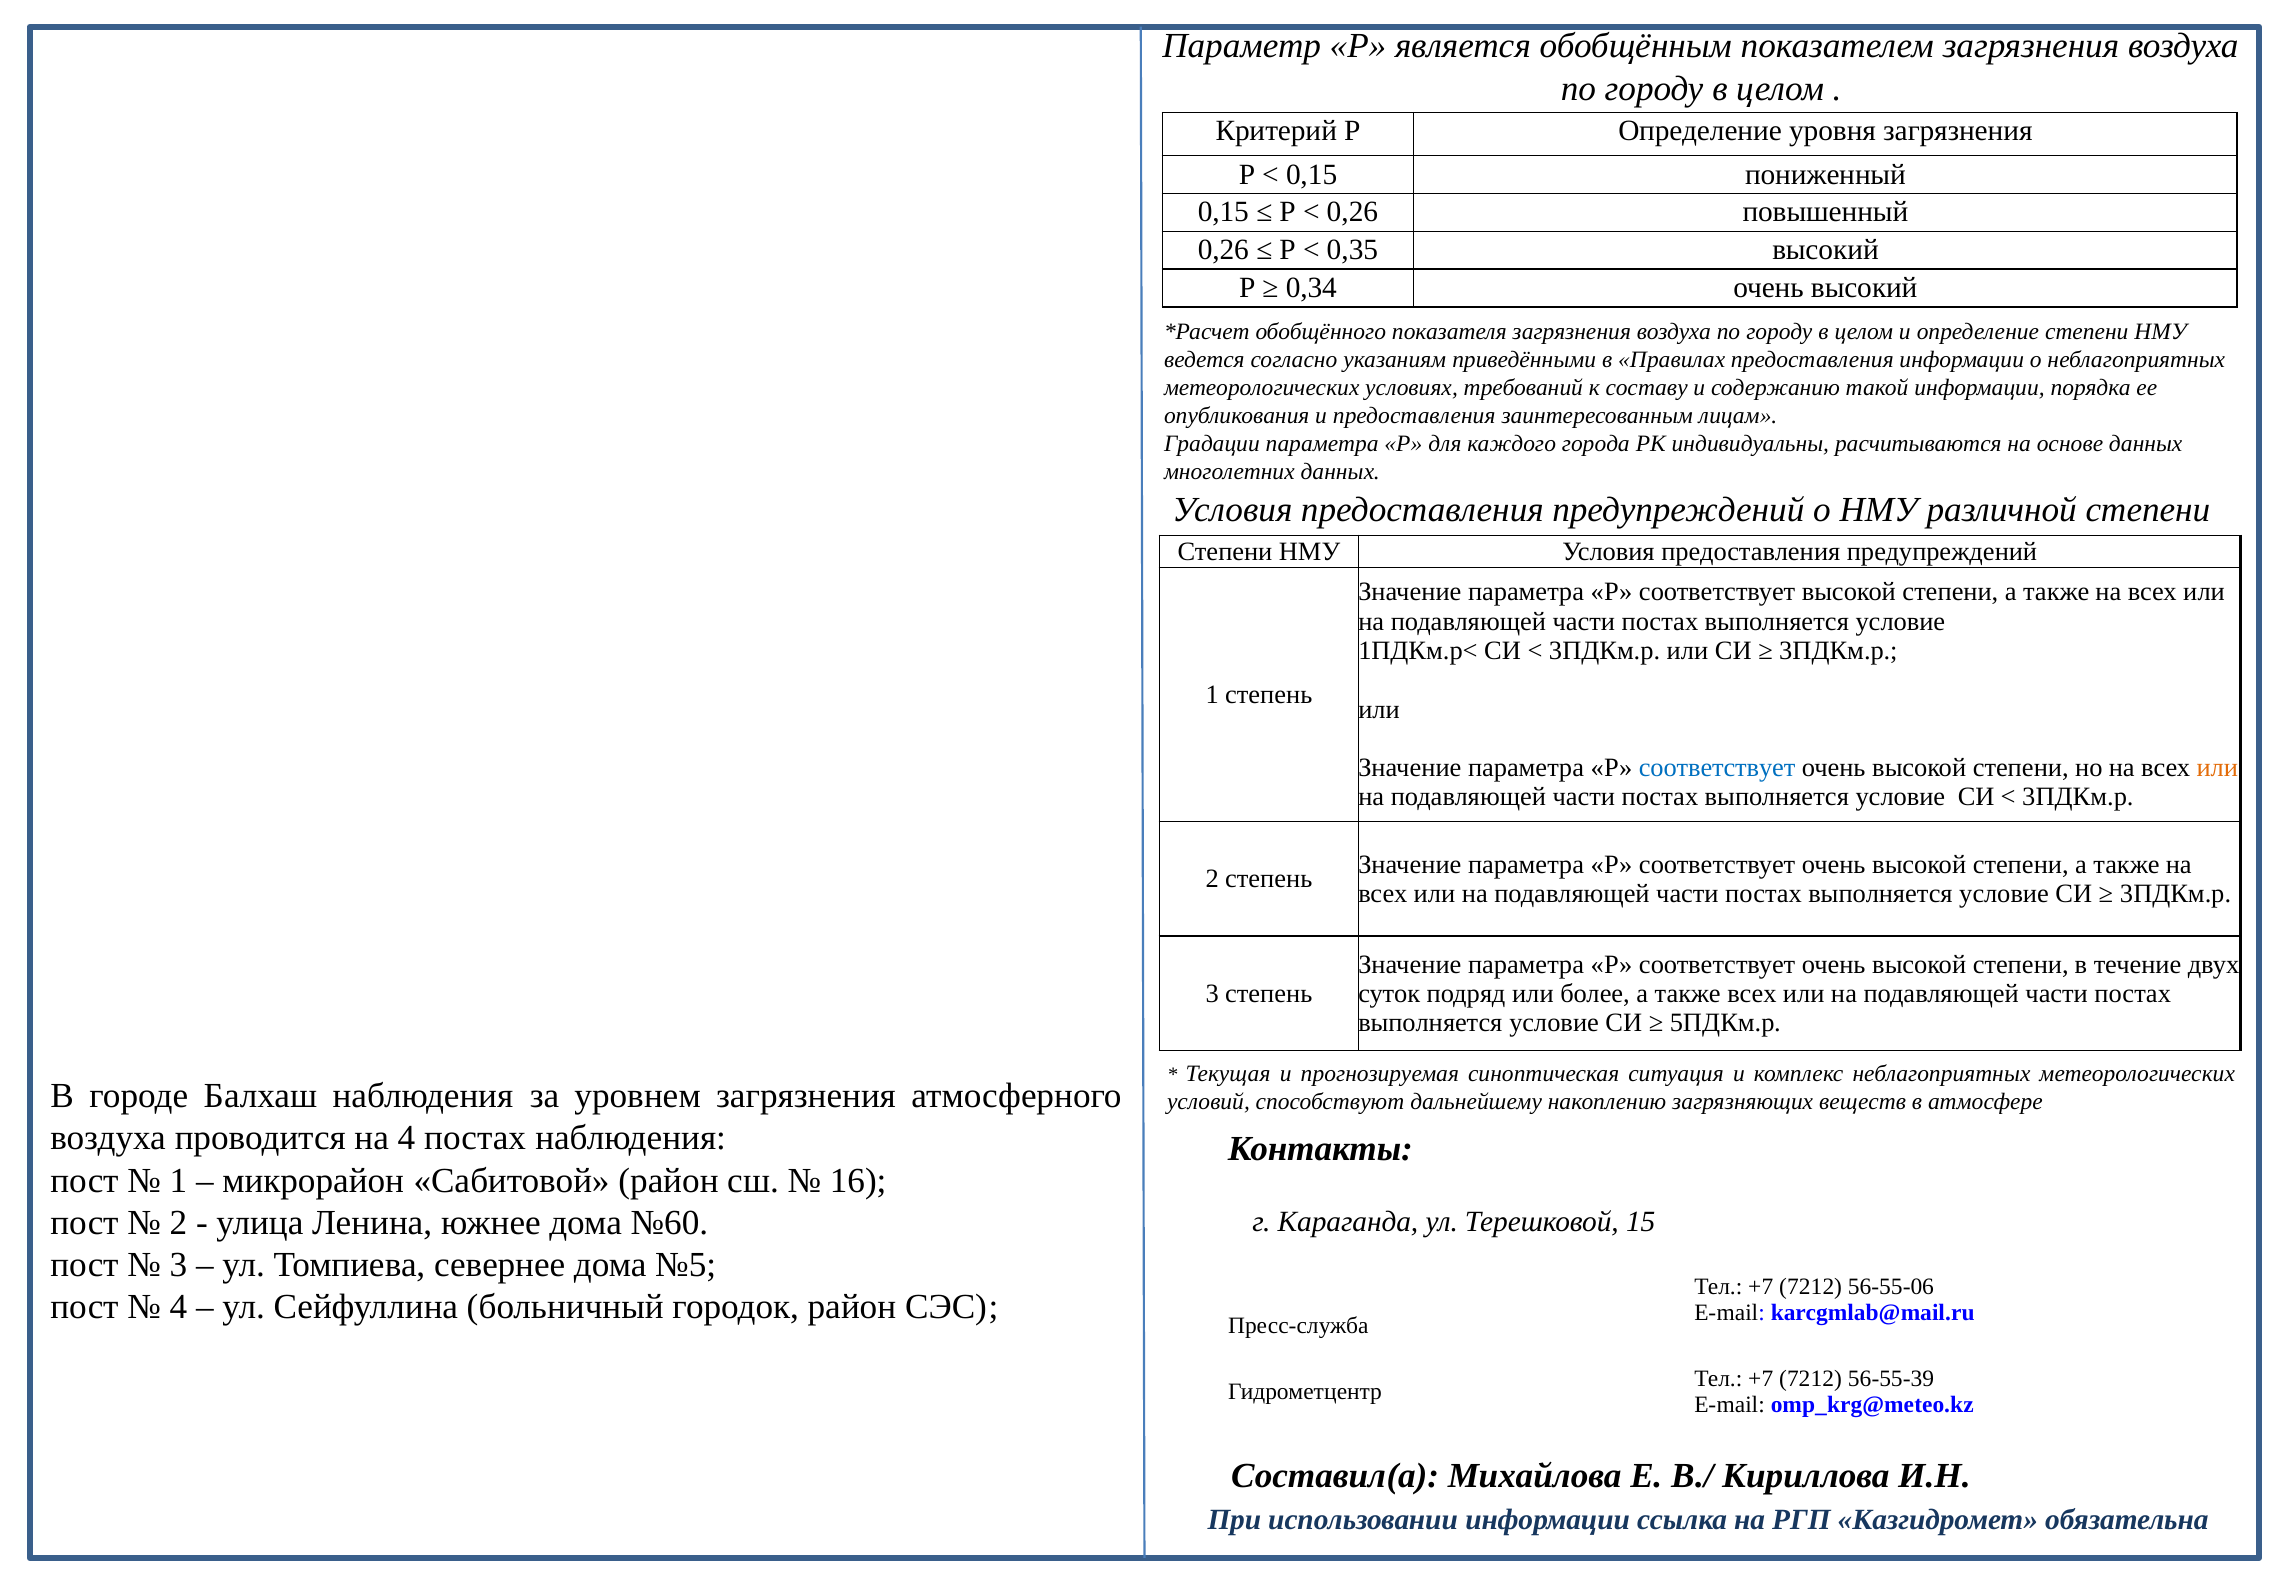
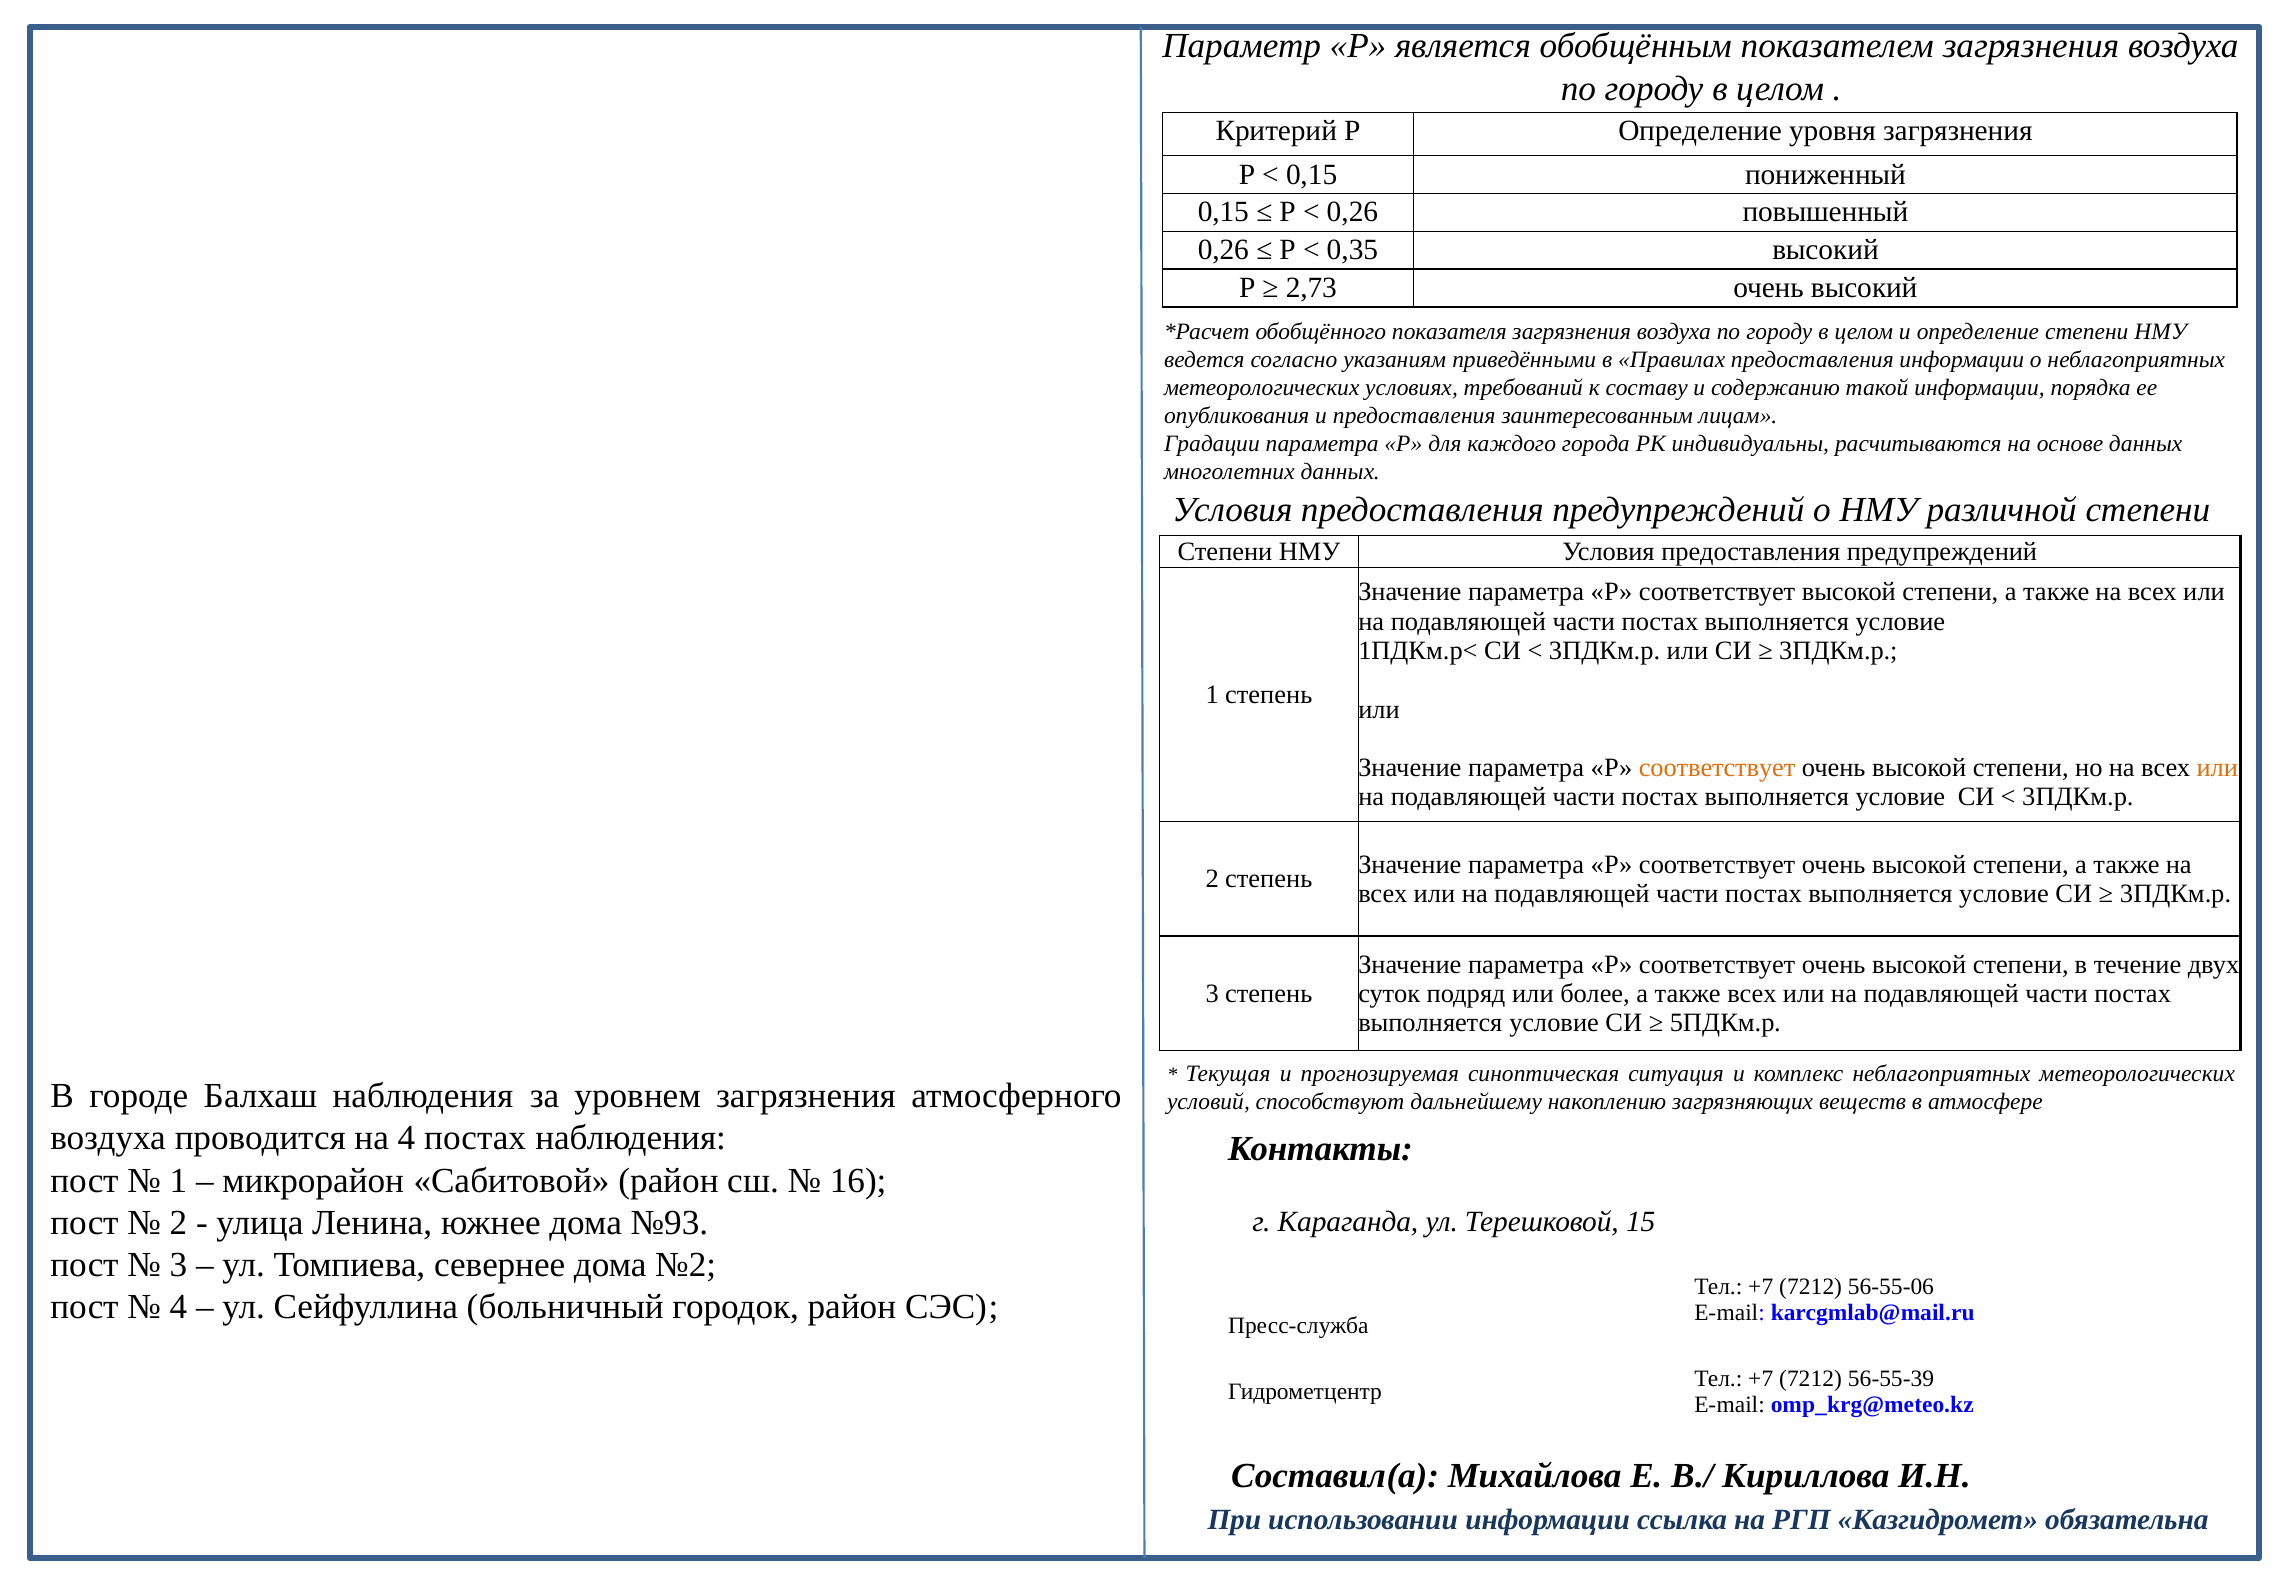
0,34: 0,34 -> 2,73 (1311, 288)
соответствует colour: blue -> orange (1717, 768)
№60: №60 -> №93 (669, 1223)
№5: №5 -> №2 (686, 1265)
